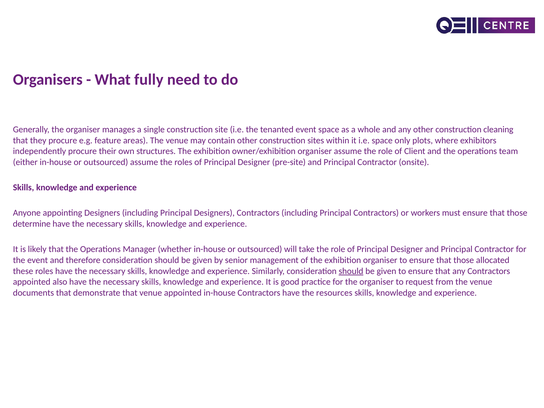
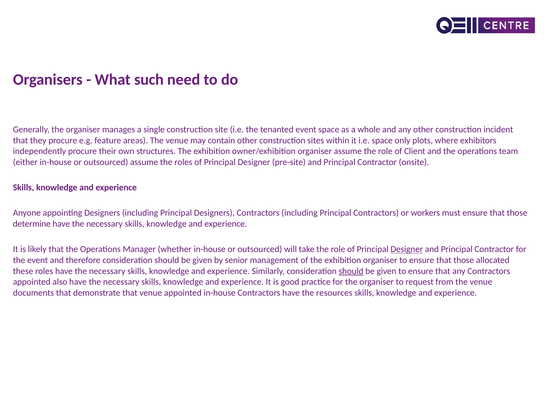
fully: fully -> such (149, 80)
cleaning: cleaning -> incident (498, 130)
Designer underline: none -> present (407, 249)
